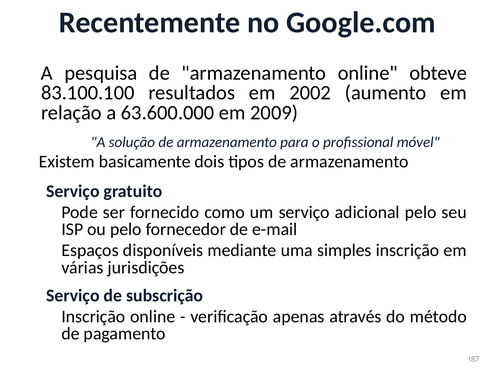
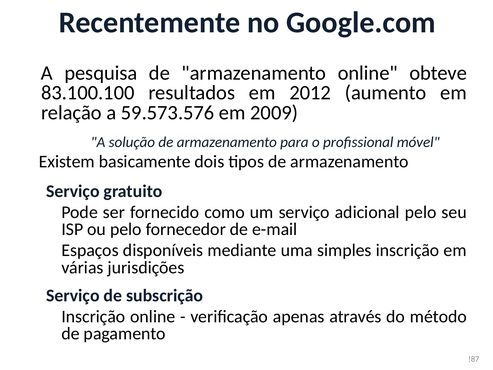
2002: 2002 -> 2012 (310, 93)
63.600.000: 63.600.000 -> 59.573.576 (168, 113)
